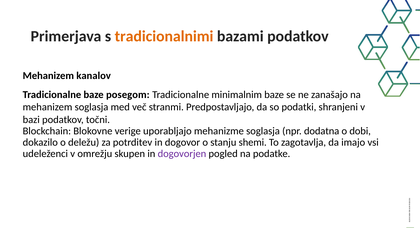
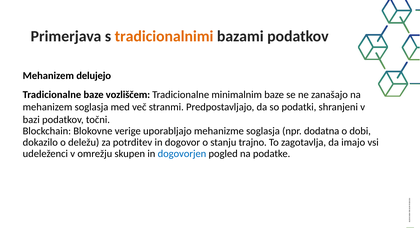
kanalov: kanalov -> delujejo (94, 76)
posegom: posegom -> vozliščem (128, 95)
shemi: shemi -> trajno (253, 142)
dogovorjen colour: purple -> blue (182, 154)
